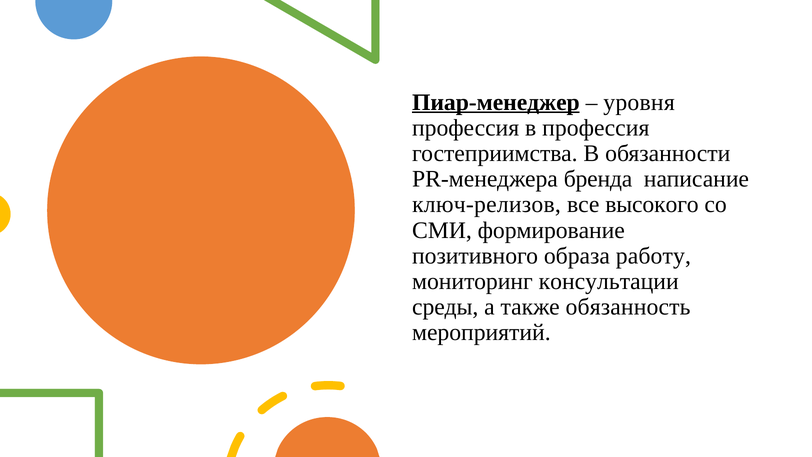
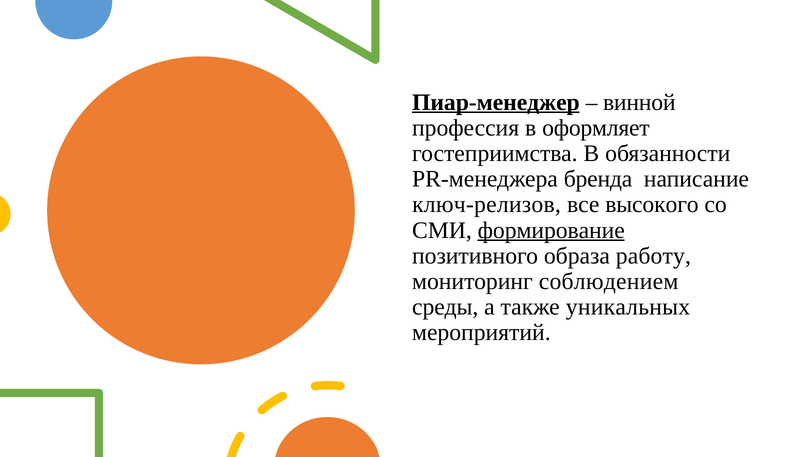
уровня: уровня -> винной (639, 102)
в профессия: профессия -> оформляет (596, 128)
формирование underline: none -> present (551, 230)
консультации: консультации -> соблюдением (609, 281)
обязанность: обязанность -> уникальных (628, 307)
